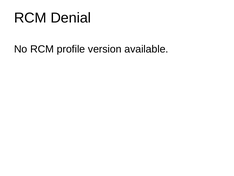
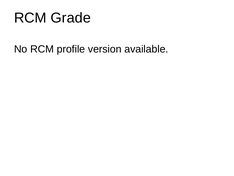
Denial: Denial -> Grade (71, 18)
